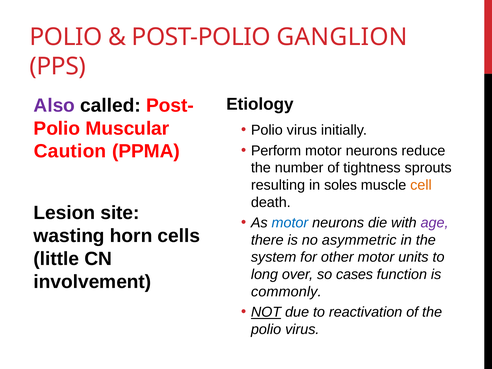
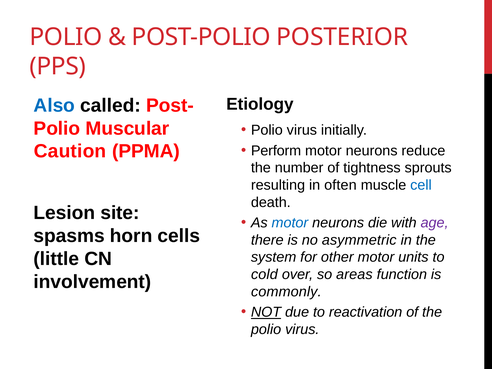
GANGLION: GANGLION -> POSTERIOR (342, 37)
Also colour: purple -> blue (54, 105)
soles: soles -> often (340, 185)
cell colour: orange -> blue (421, 185)
wasting: wasting -> spasms (69, 236)
long: long -> cold (264, 274)
cases: cases -> areas (354, 274)
